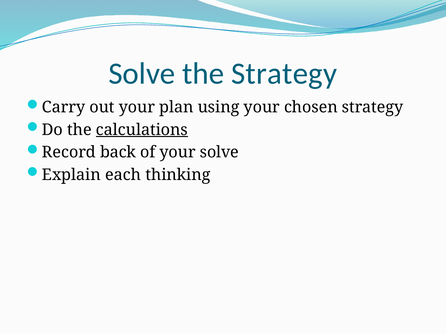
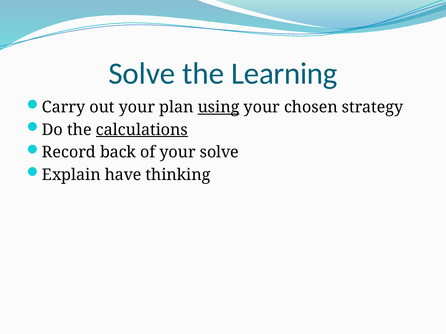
the Strategy: Strategy -> Learning (284, 74)
using underline: none -> present (219, 107)
each: each -> have (123, 175)
